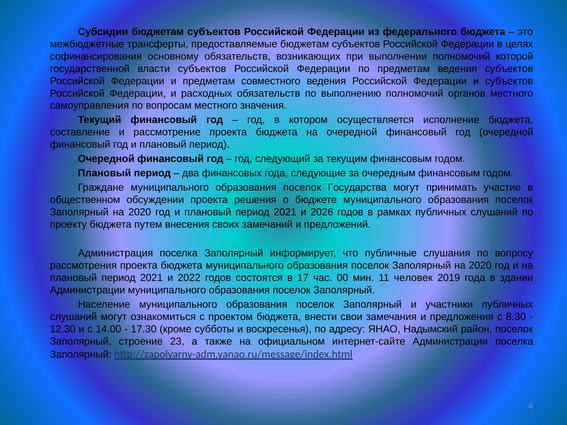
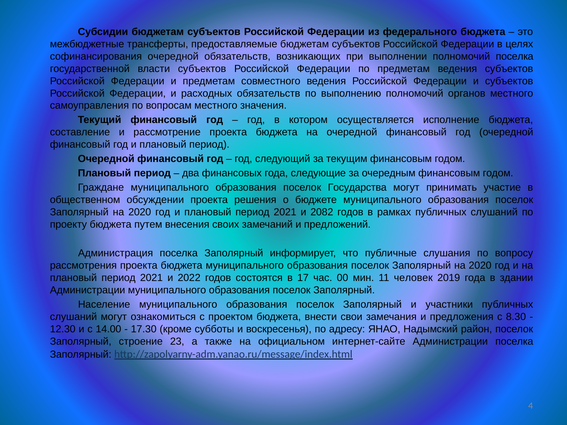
софинансирования основному: основному -> очередной (173, 56)
полномочий которой: которой -> поселка (515, 56)
2026: 2026 -> 2082 (322, 212)
